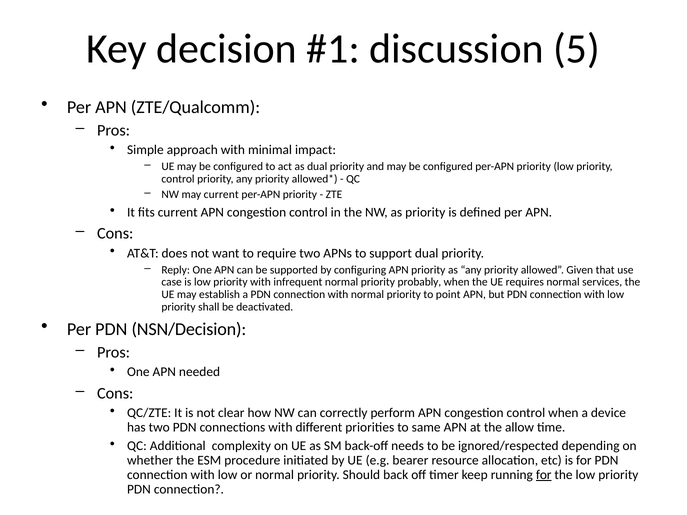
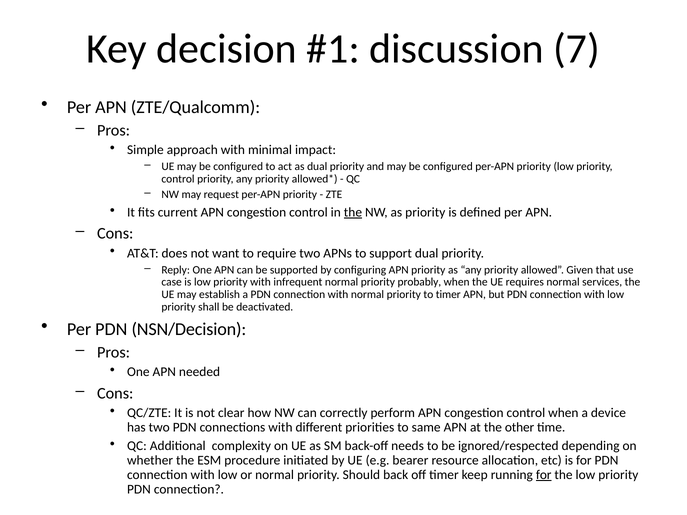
5: 5 -> 7 (576, 49)
may current: current -> request (221, 195)
the underline: none -> present (353, 212)
to point: point -> timer (448, 295)
allow: allow -> other (520, 428)
